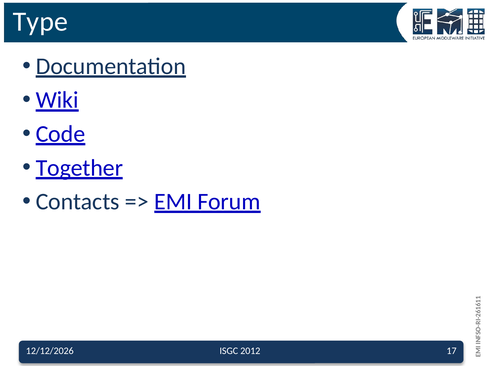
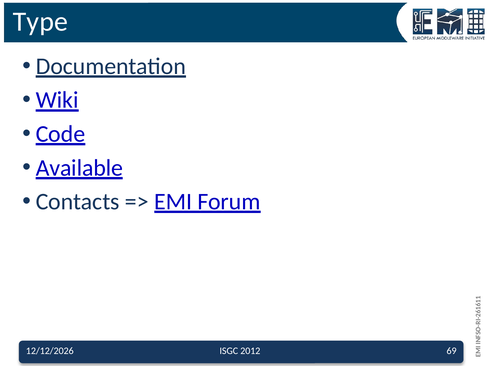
Together: Together -> Available (79, 168)
17: 17 -> 69 (452, 351)
